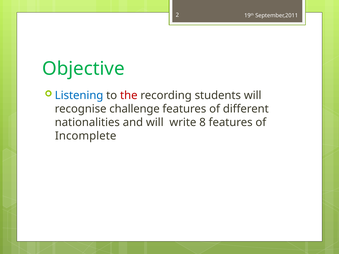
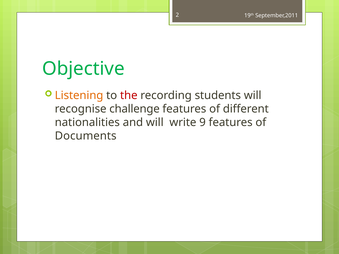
Listening colour: blue -> orange (79, 95)
8: 8 -> 9 (203, 123)
Incomplete: Incomplete -> Documents (86, 136)
